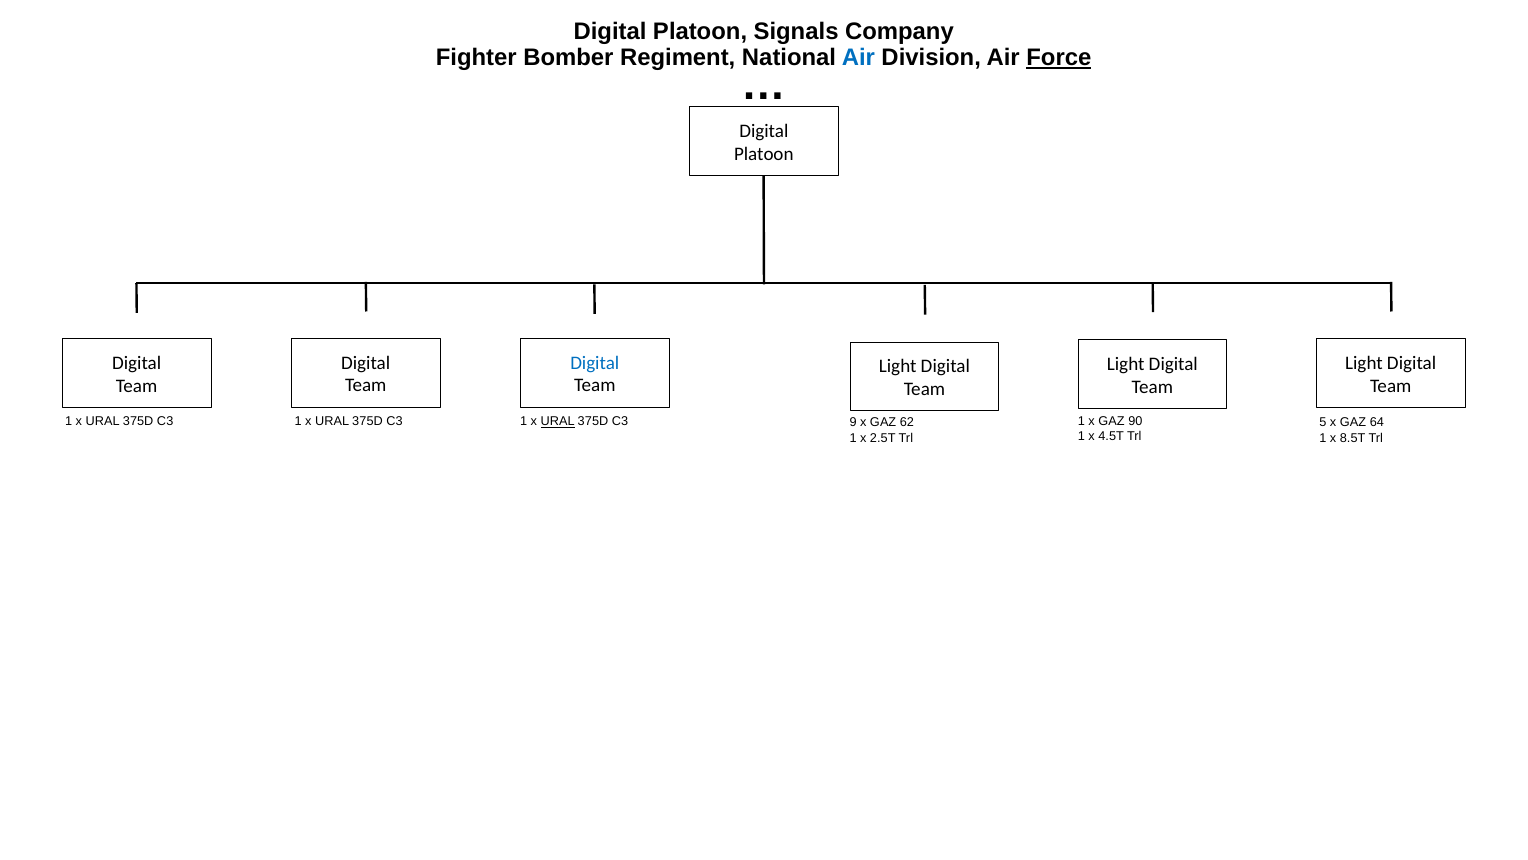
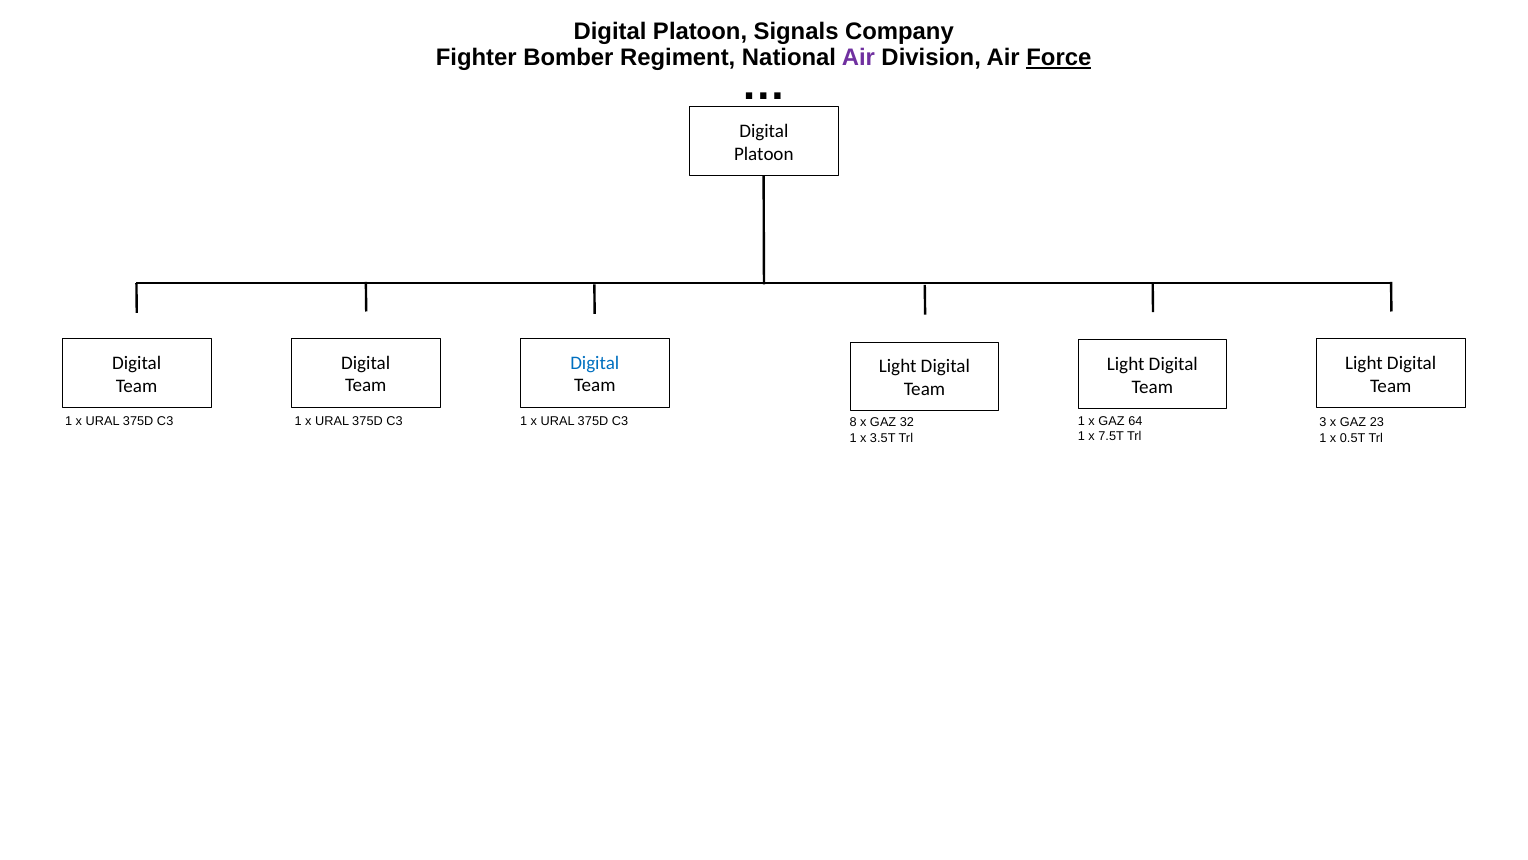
Air colour: blue -> purple (858, 58)
URAL underline: present -> none (558, 421)
9: 9 -> 8 (853, 422)
62: 62 -> 32 (907, 422)
90: 90 -> 64 (1135, 421)
5: 5 -> 3 (1323, 422)
64: 64 -> 23 (1377, 422)
4.5T: 4.5T -> 7.5T (1111, 436)
2.5T: 2.5T -> 3.5T (883, 438)
8.5T: 8.5T -> 0.5T (1353, 438)
